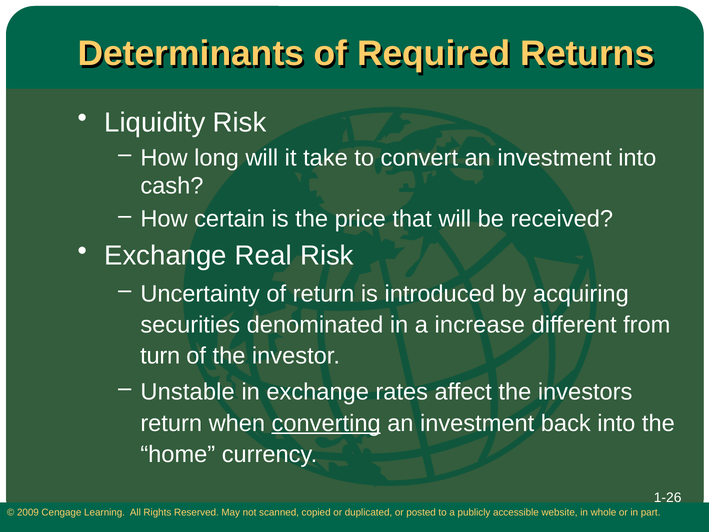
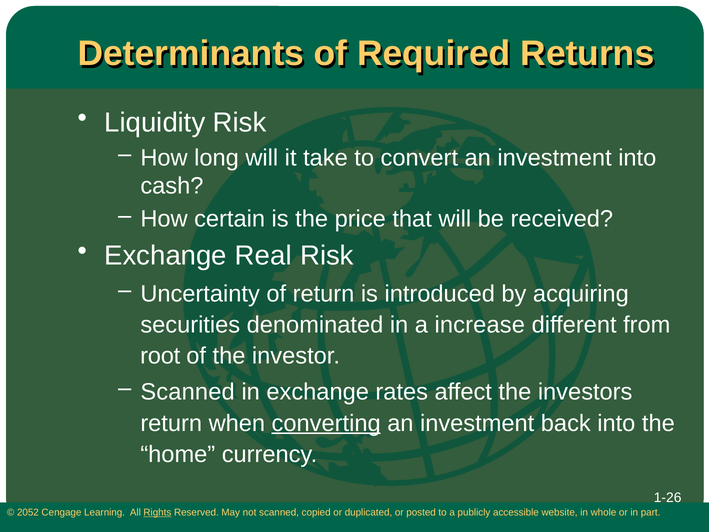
turn: turn -> root (160, 356)
Unstable: Unstable -> Scanned (188, 392)
2009: 2009 -> 2052 (28, 512)
Rights underline: none -> present (157, 512)
